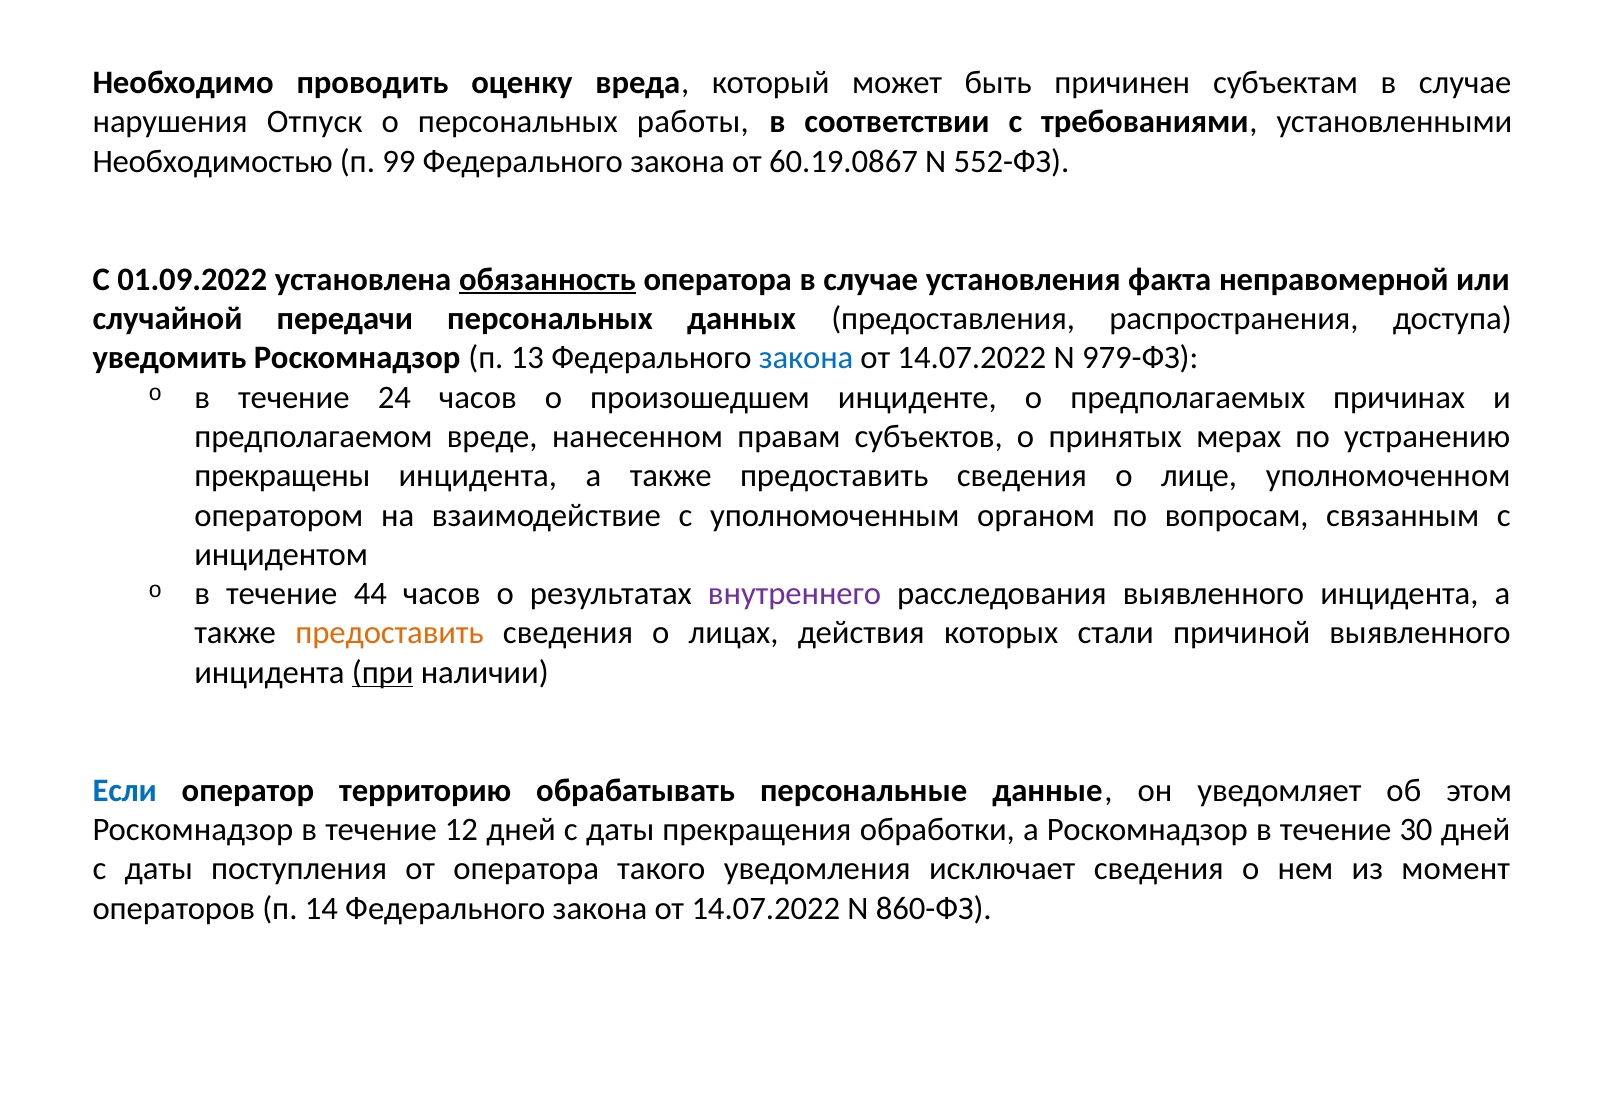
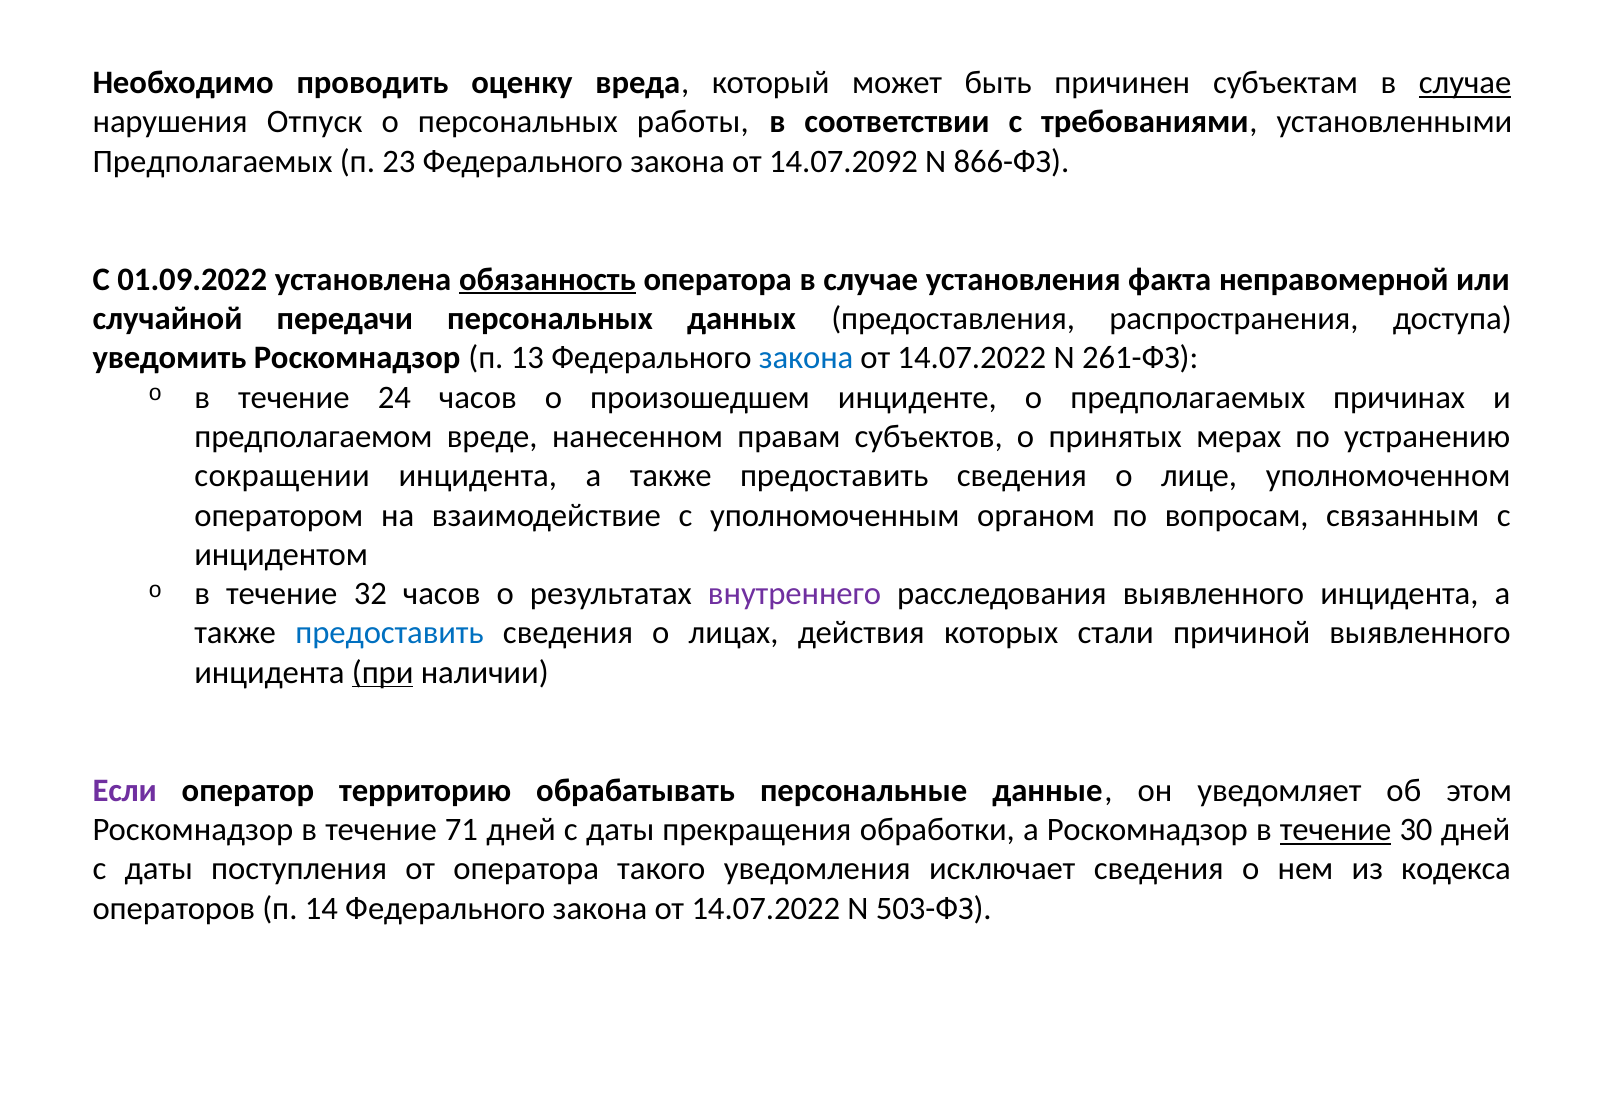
случае underline: none -> present (1465, 83)
Необходимостью: Необходимостью -> Предполагаемых (213, 161)
99: 99 -> 23 (399, 161)
60.19.0867: 60.19.0867 -> 14.07.2092 (844, 161)
552-ФЗ: 552-ФЗ -> 866-ФЗ (1011, 161)
979-ФЗ: 979-ФЗ -> 261-ФЗ (1140, 358)
прекращены: прекращены -> сокращении (282, 476)
44: 44 -> 32 (370, 594)
предоставить colour: orange -> blue (390, 633)
Если colour: blue -> purple (125, 790)
12: 12 -> 71 (462, 829)
течение underline: none -> present (1336, 829)
момент: момент -> кодекса (1456, 869)
860-ФЗ: 860-ФЗ -> 503-ФЗ (934, 908)
